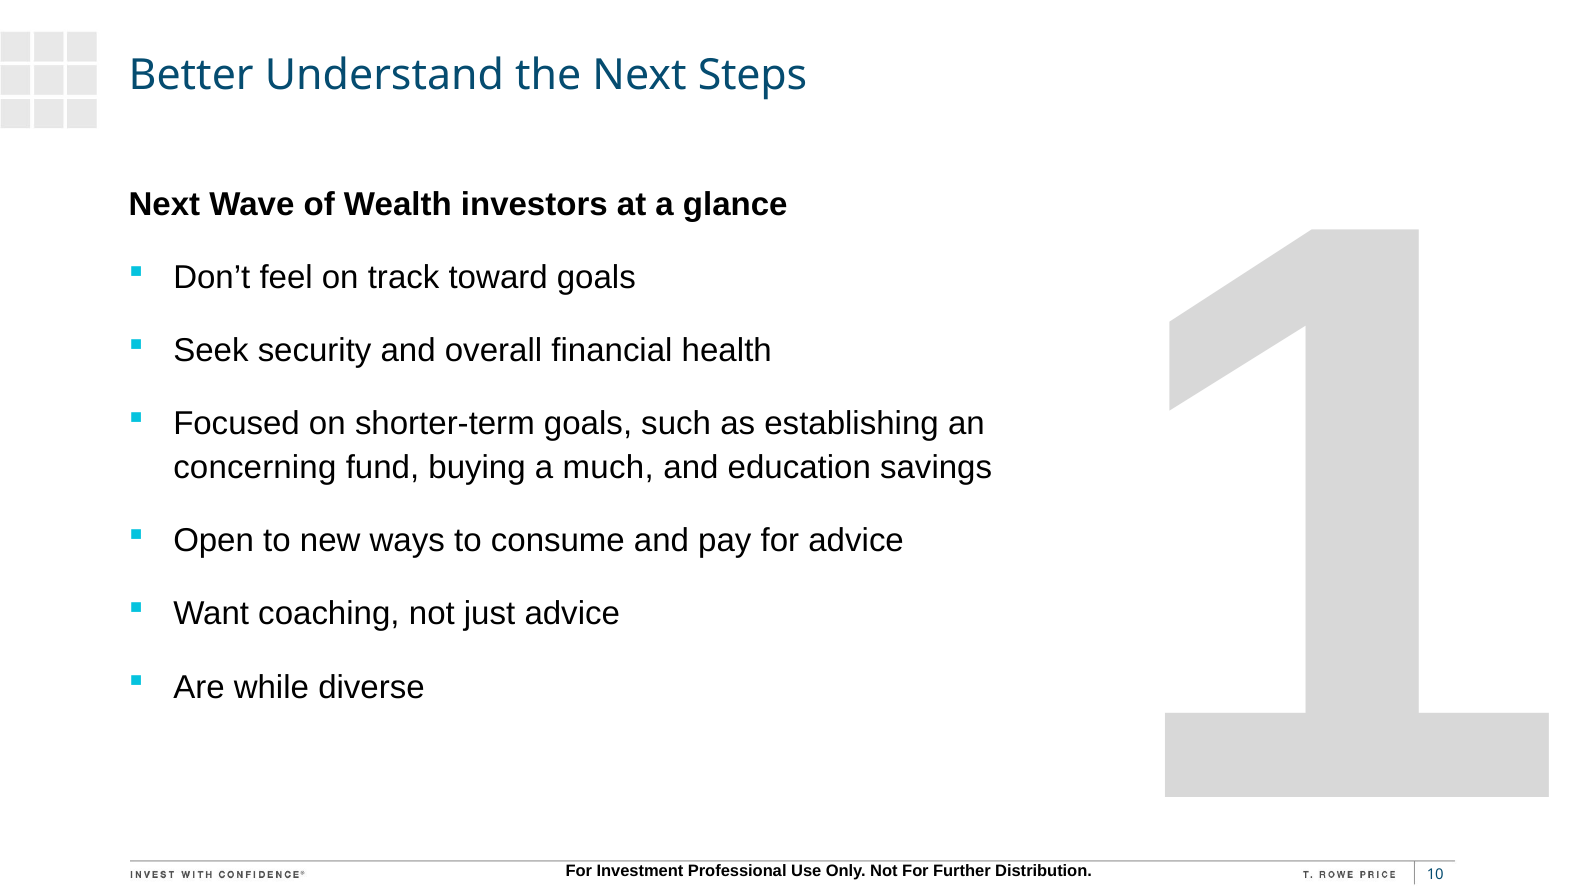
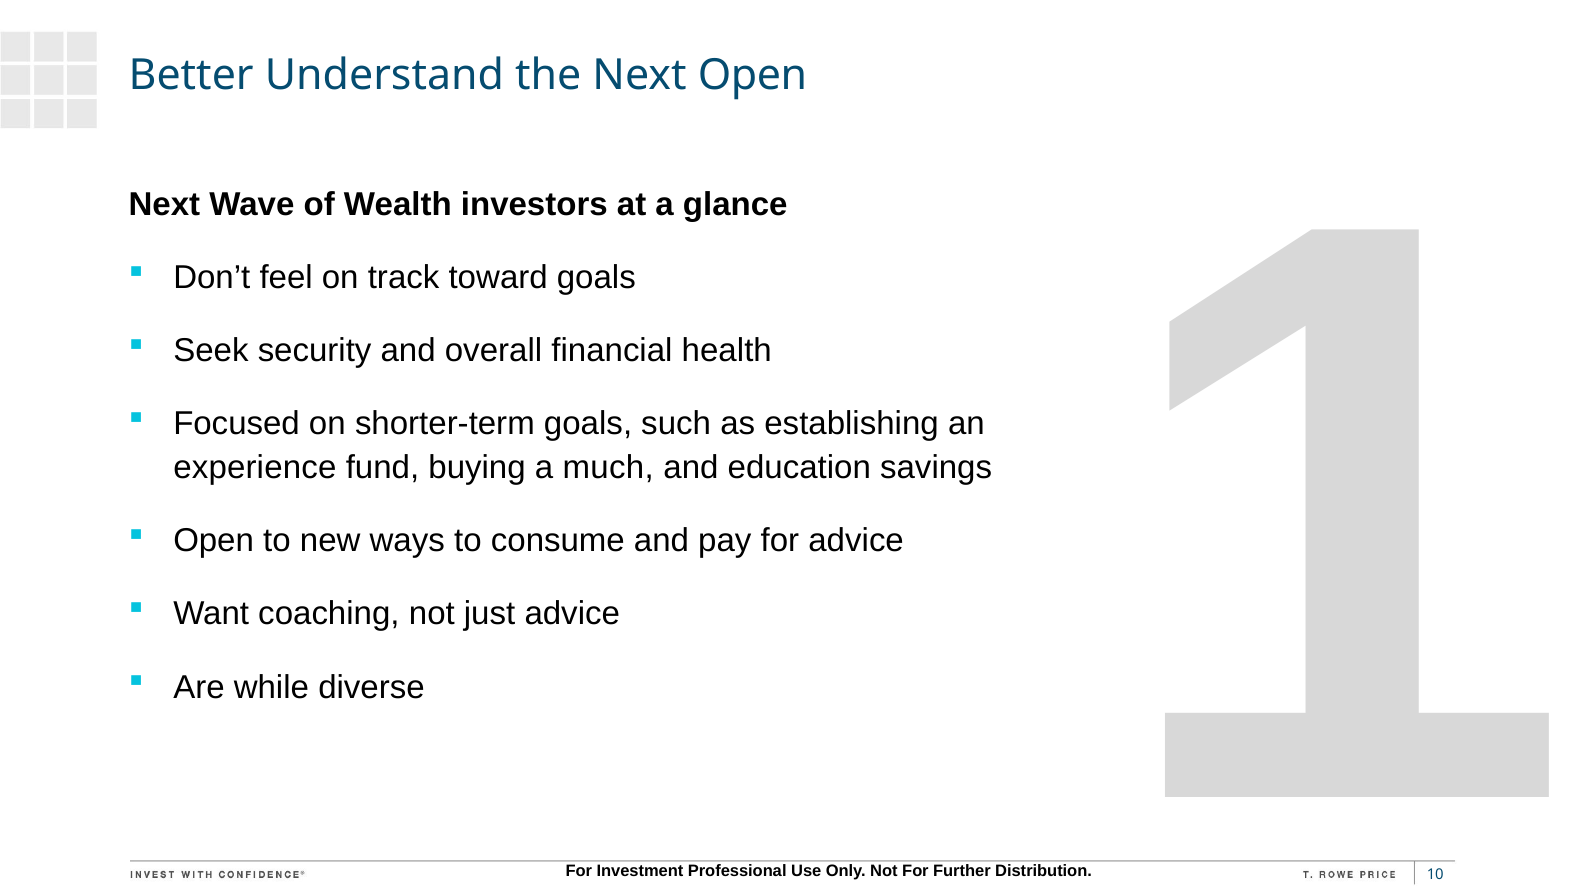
Next Steps: Steps -> Open (752, 76)
concerning: concerning -> experience (255, 468)
